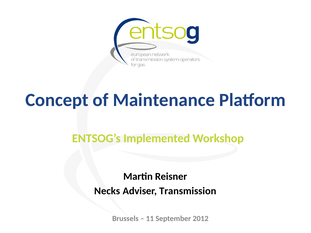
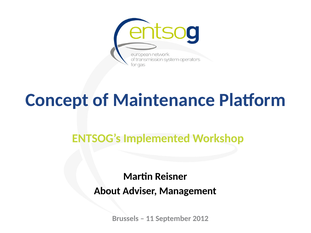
Necks: Necks -> About (107, 191)
Transmission: Transmission -> Management (188, 191)
